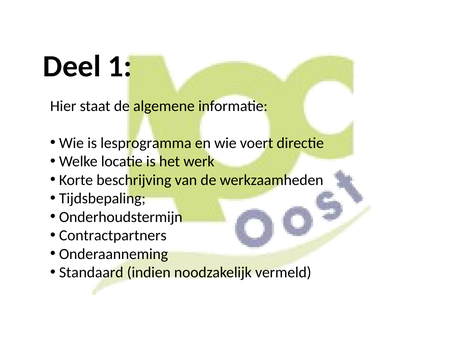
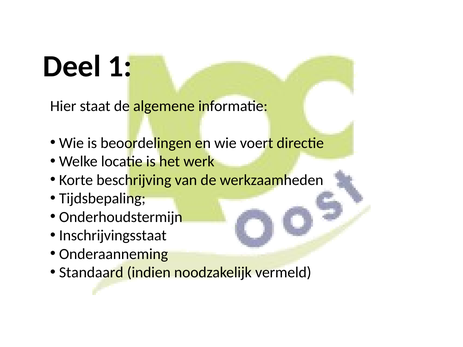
lesprogramma: lesprogramma -> beoordelingen (146, 143)
Contractpartners: Contractpartners -> Inschrijvingsstaat (113, 236)
